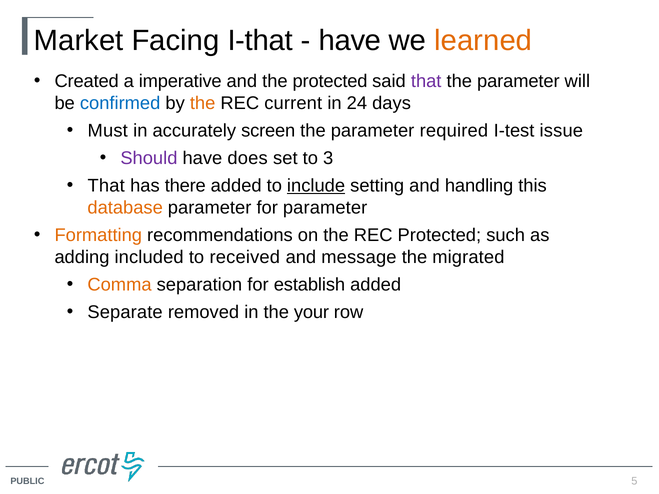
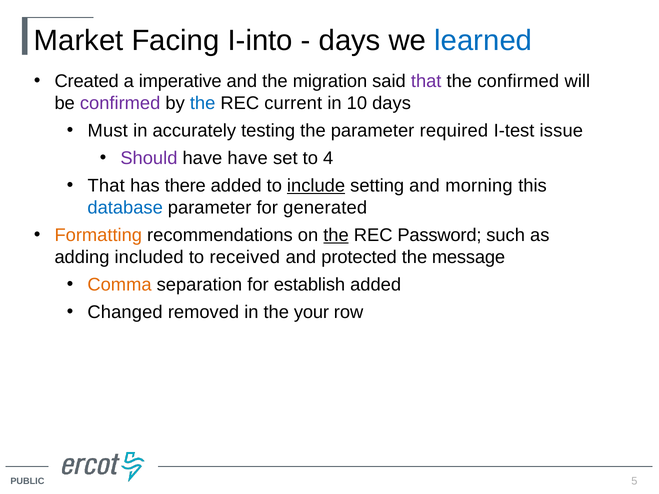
I-that: I-that -> I-into (260, 40)
have: have -> days (350, 40)
learned colour: orange -> blue (483, 40)
the protected: protected -> migration (330, 81)
parameter: parameter -> confirmed (518, 81)
confirmed colour: blue -> purple (120, 103)
the colour: orange -> blue (203, 103)
24: 24 -> 10 (357, 103)
screen: screen -> testing (268, 131)
have does: does -> have (248, 158)
3: 3 -> 4 (328, 158)
handling: handling -> morning (479, 186)
database colour: orange -> blue (125, 208)
for parameter: parameter -> generated (325, 208)
the underline: none -> present (336, 235)
REC Protected: Protected -> Password (439, 235)
message: message -> protected (359, 257)
migrated: migrated -> message (469, 257)
Separate: Separate -> Changed (125, 312)
